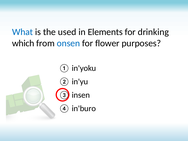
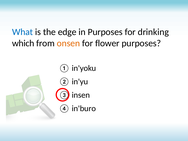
used: used -> edge (67, 32)
in Elements: Elements -> Purposes (105, 32)
onsen colour: blue -> orange (68, 43)
